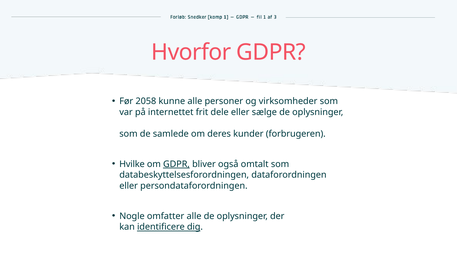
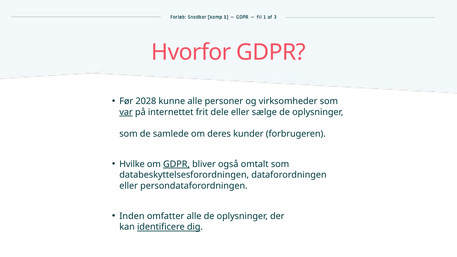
2058: 2058 -> 2028 (146, 101)
var underline: none -> present (126, 112)
Nogle: Nogle -> Inden (132, 216)
